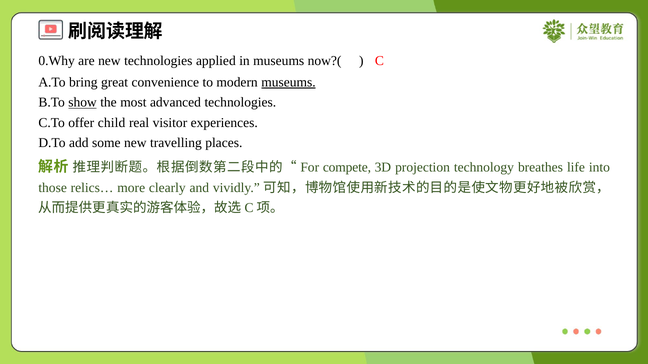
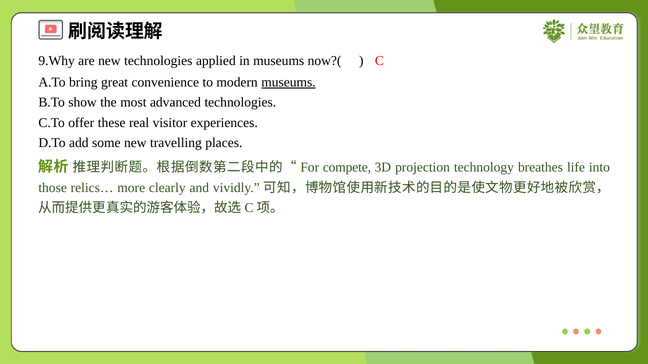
0.Why: 0.Why -> 9.Why (57, 61)
show underline: present -> none (83, 103)
child: child -> these (112, 123)
